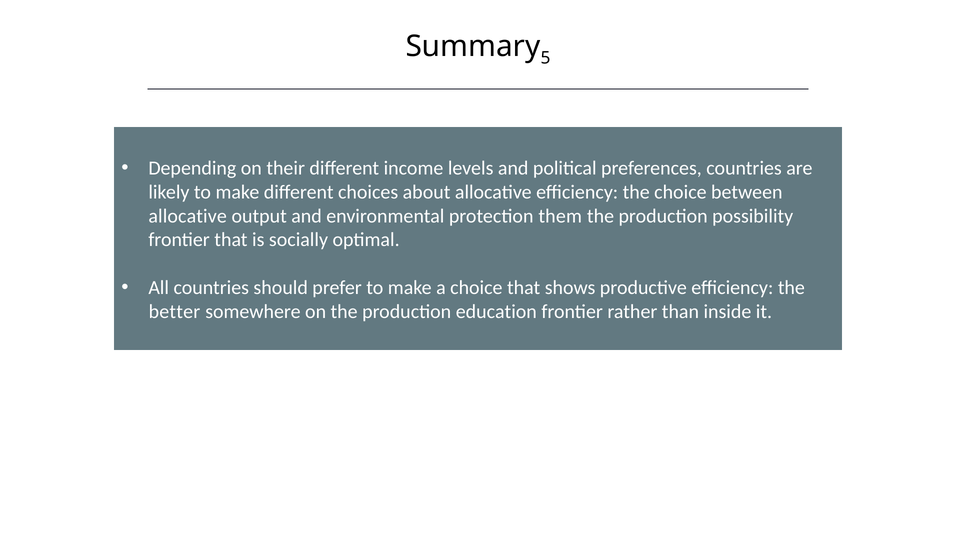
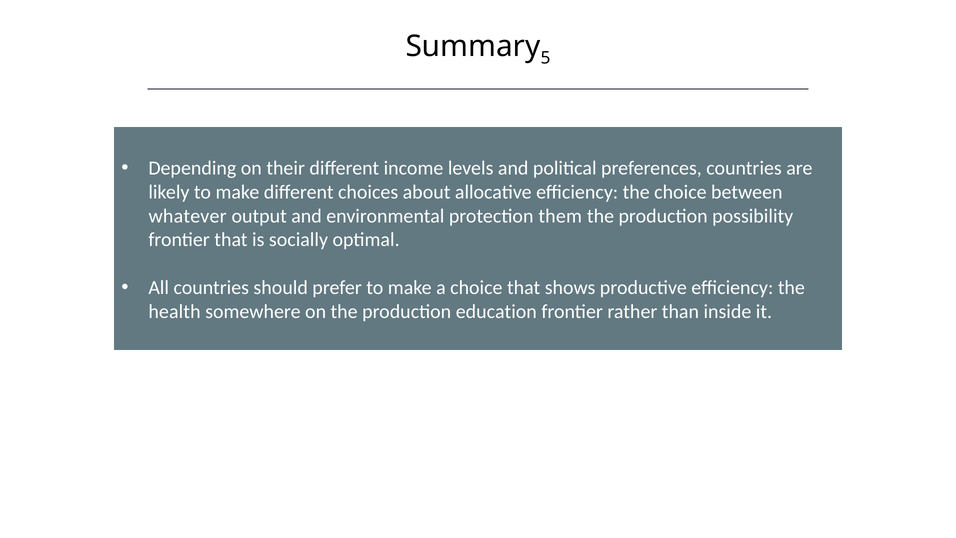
allocative: allocative -> whatever (188, 216)
better: better -> health (175, 311)
